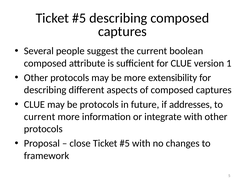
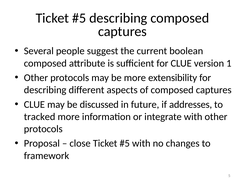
be protocols: protocols -> discussed (99, 104)
current: current -> tracked (40, 117)
